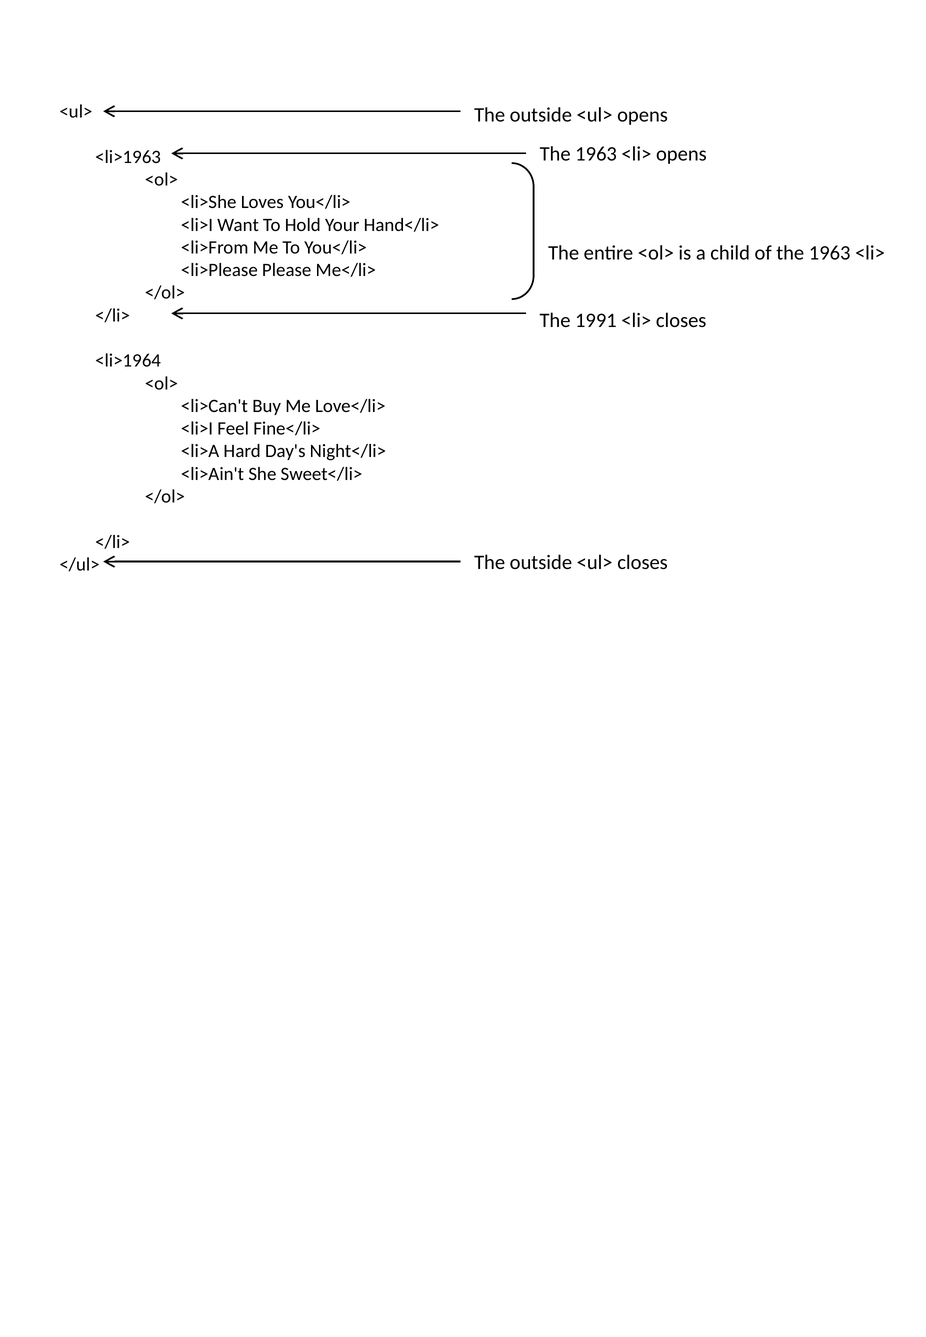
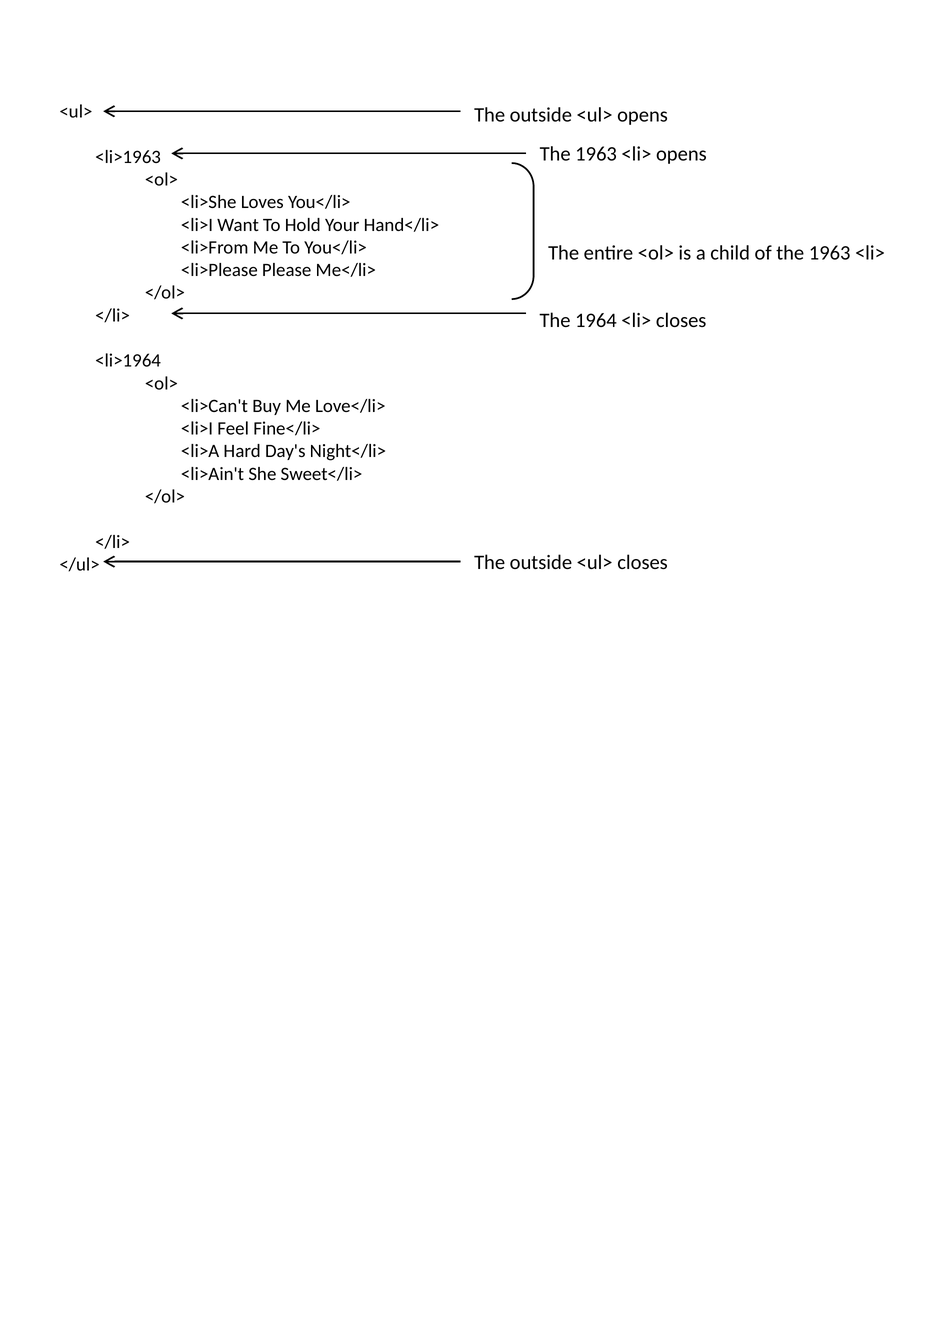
1991: 1991 -> 1964 (596, 321)
